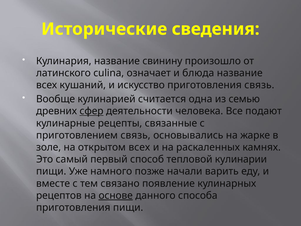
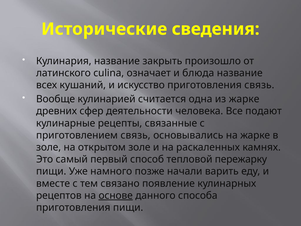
свинину: свинину -> закрыть (162, 61)
из семью: семью -> жарке (244, 99)
сфер underline: present -> none (91, 111)
открытом всех: всех -> золе (139, 147)
кулинарии: кулинарии -> пережарку (241, 159)
